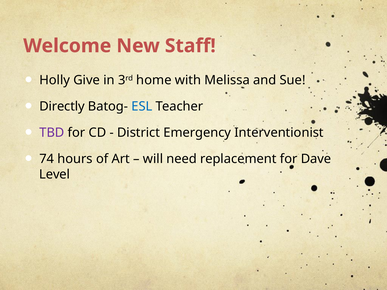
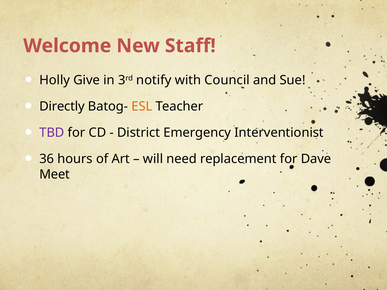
home: home -> notify (154, 80)
Melissa: Melissa -> Council (227, 80)
ESL colour: blue -> orange (142, 106)
74: 74 -> 36 (47, 159)
Level: Level -> Meet (55, 174)
